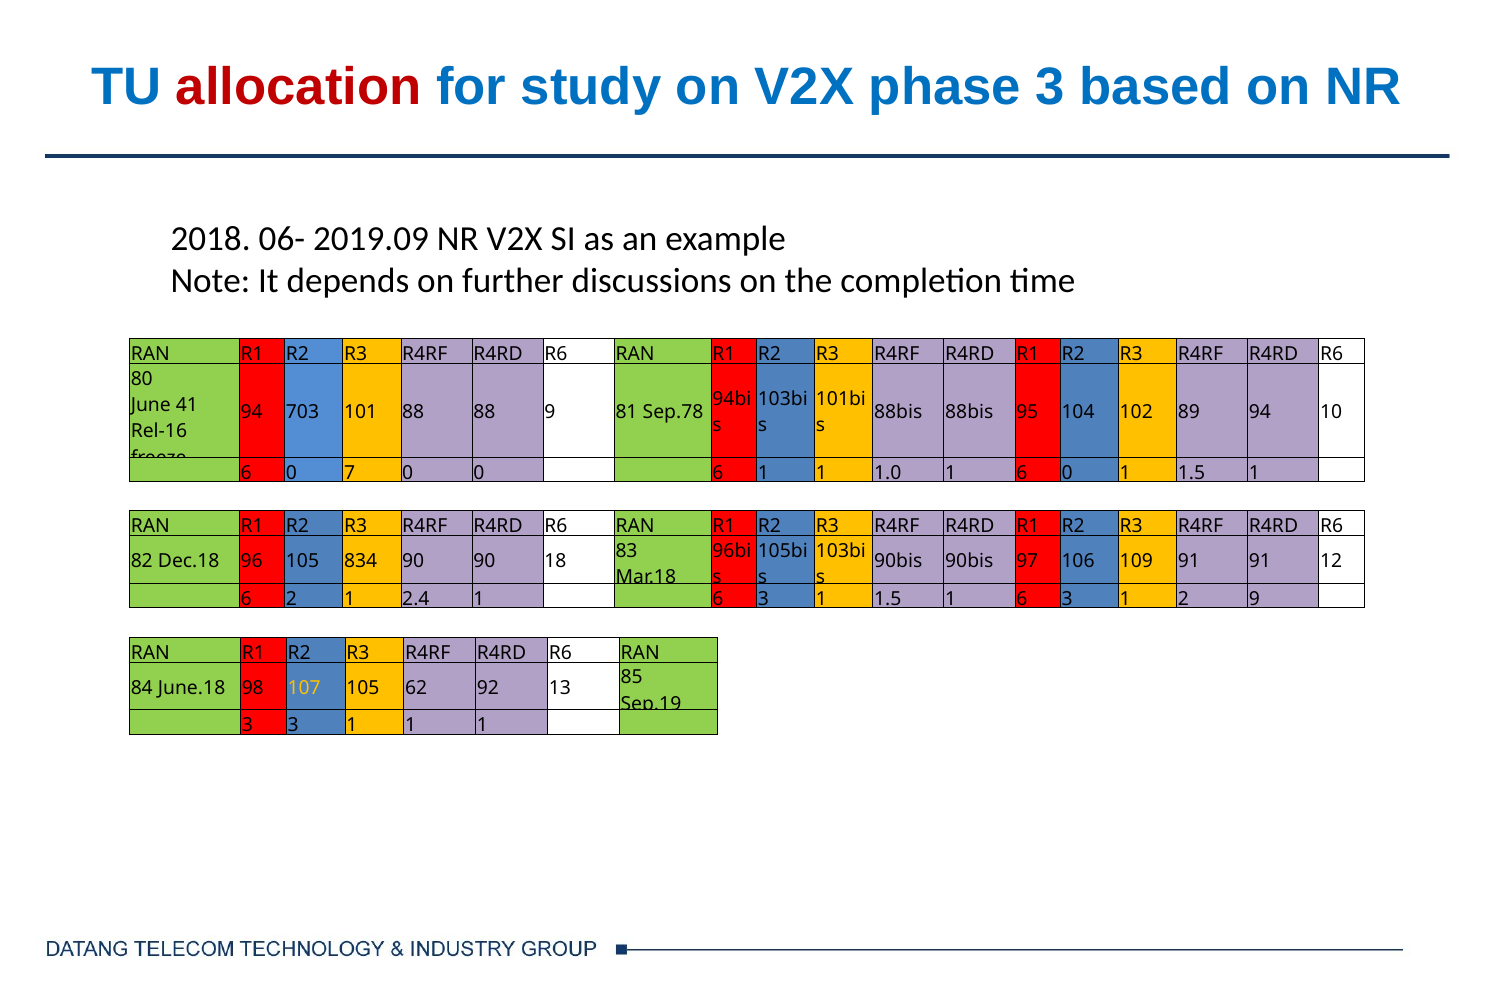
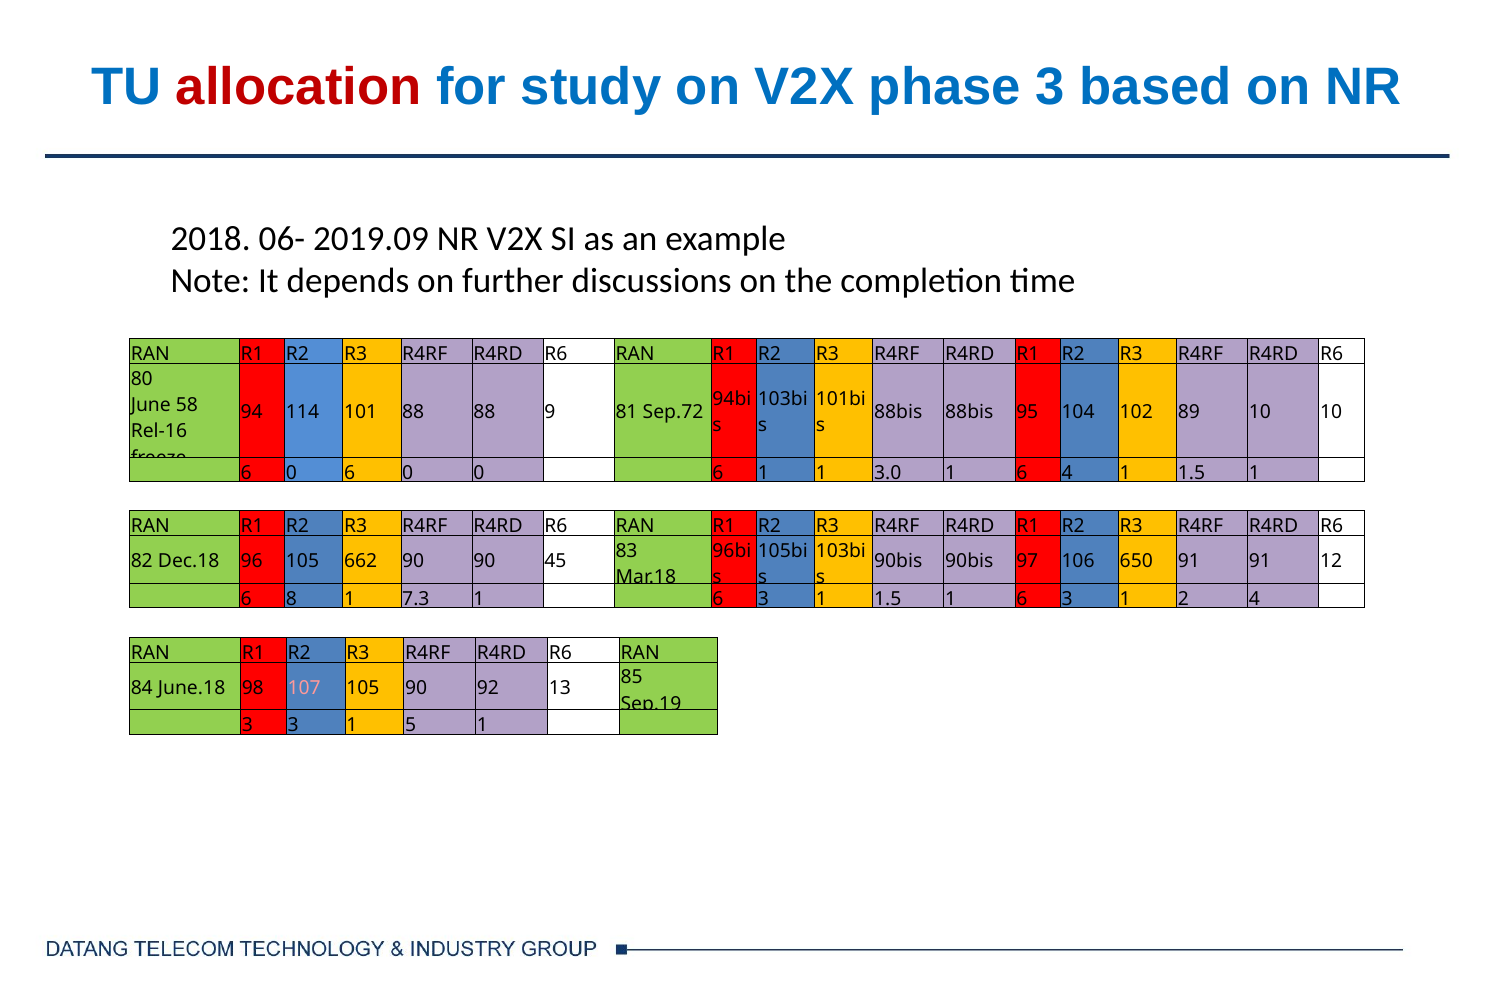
41: 41 -> 58 (187, 405)
703: 703 -> 114 (303, 412)
Sep.78: Sep.78 -> Sep.72 (673, 412)
89 94: 94 -> 10 (1260, 412)
6 0 7: 7 -> 6 (350, 473)
1.0: 1.0 -> 3.0 (888, 473)
1 6 0: 0 -> 4 (1067, 473)
834: 834 -> 662 (361, 561)
18: 18 -> 45 (555, 561)
109: 109 -> 650 (1136, 561)
6 2: 2 -> 8 (291, 599)
2.4: 2.4 -> 7.3 (416, 599)
2 9: 9 -> 4 (1254, 599)
107 colour: yellow -> pink (304, 688)
105 62: 62 -> 90 (416, 688)
3 1 1: 1 -> 5 (411, 725)
